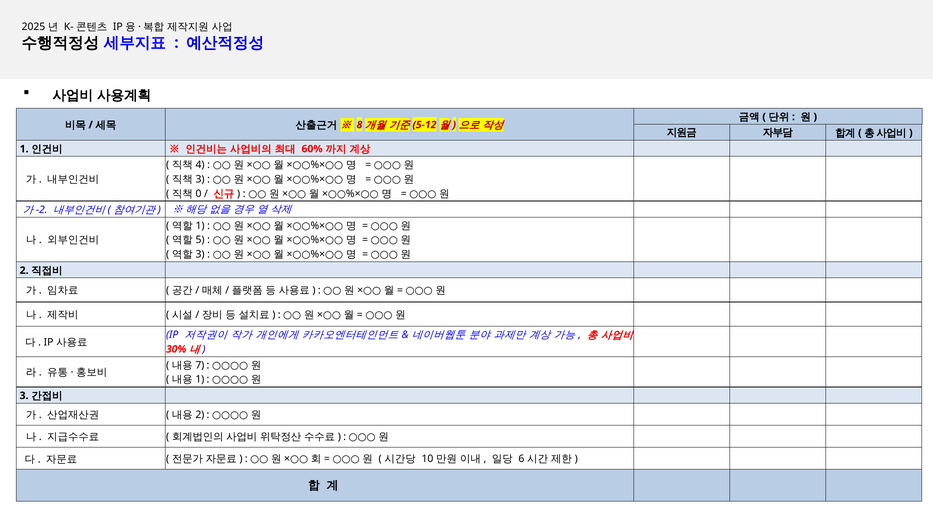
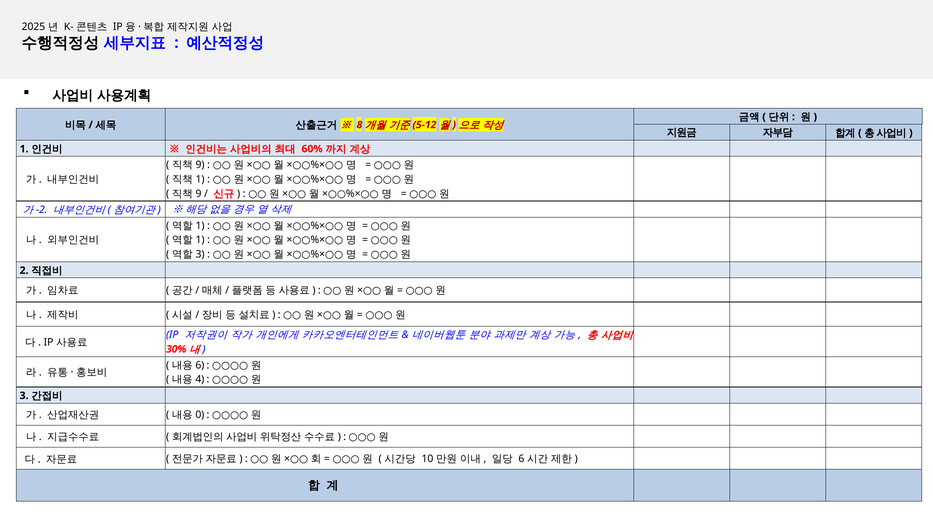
4: 4 -> 9 (200, 165)
3: 3 -> 1 (200, 179)
0: 0 -> 9 (198, 194)
5: 5 -> 1 (200, 240)
7: 7 -> 6 (200, 365)
1: 1 -> 4 (200, 379)
2: 2 -> 0 (200, 415)
